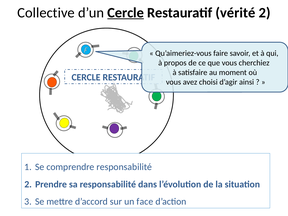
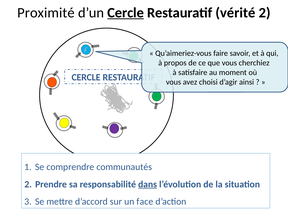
Collective: Collective -> Proximité (46, 13)
comprendre responsabilité: responsabilité -> communautés (124, 167)
dans underline: none -> present (148, 184)
